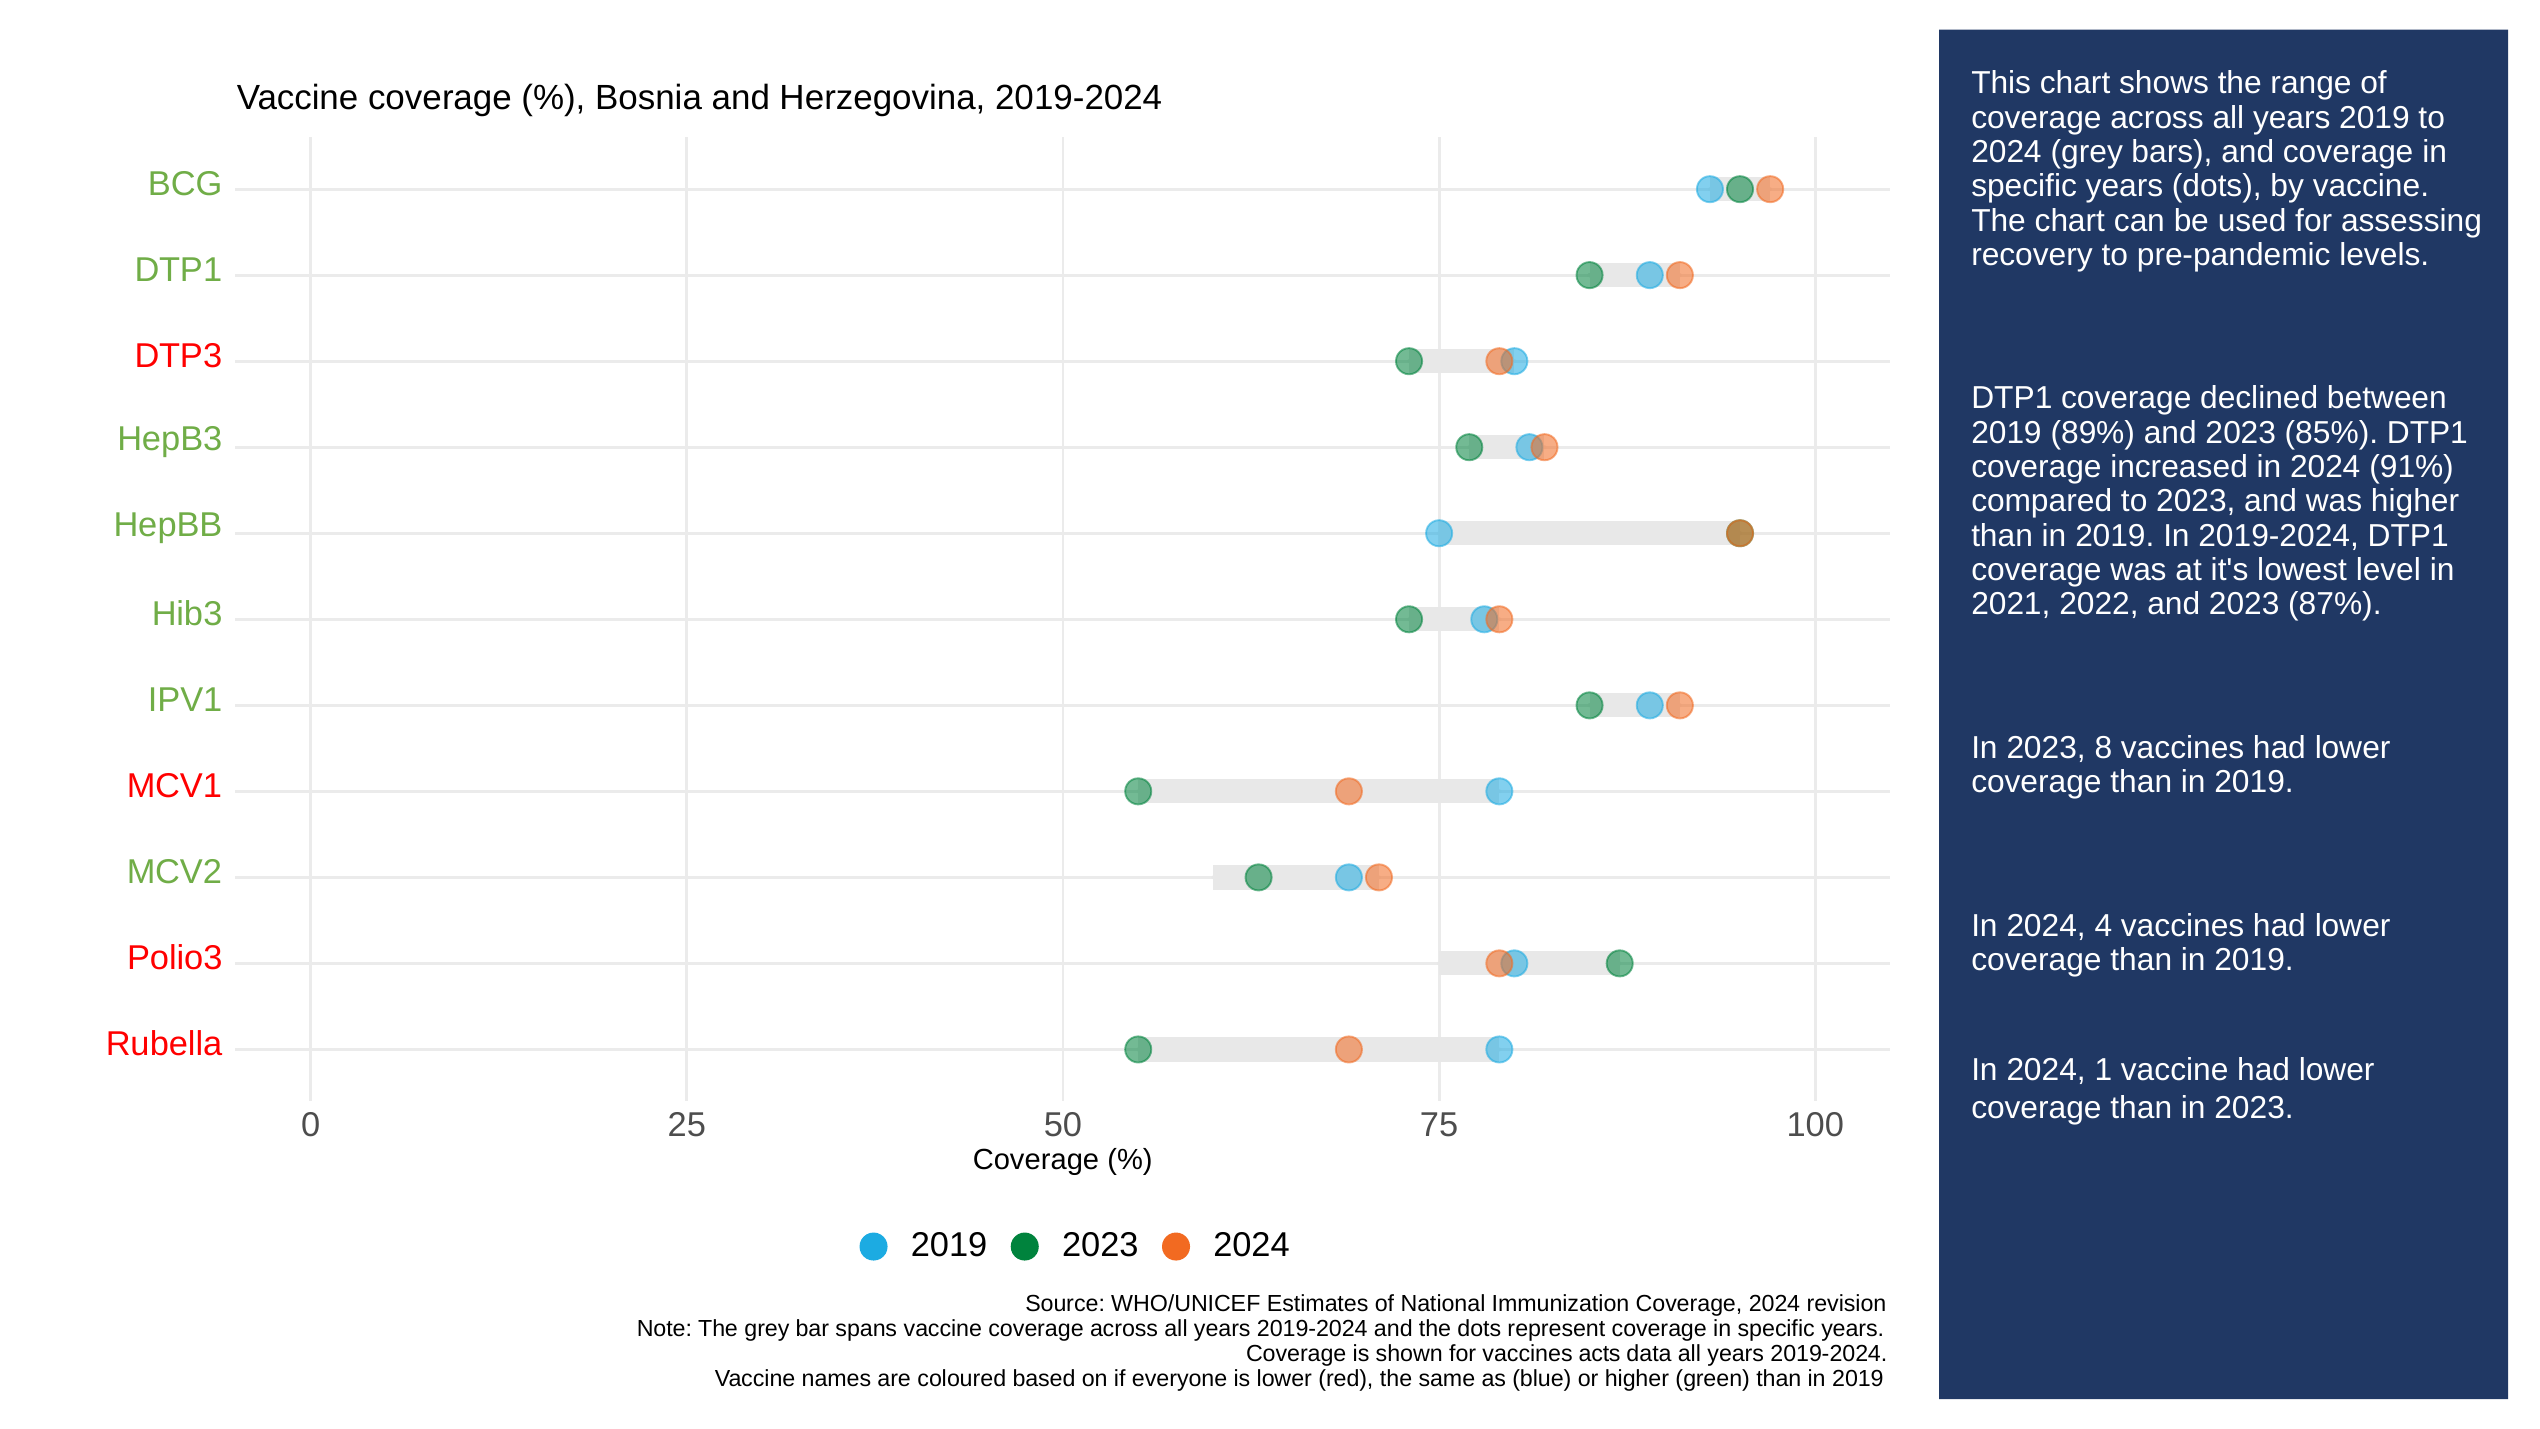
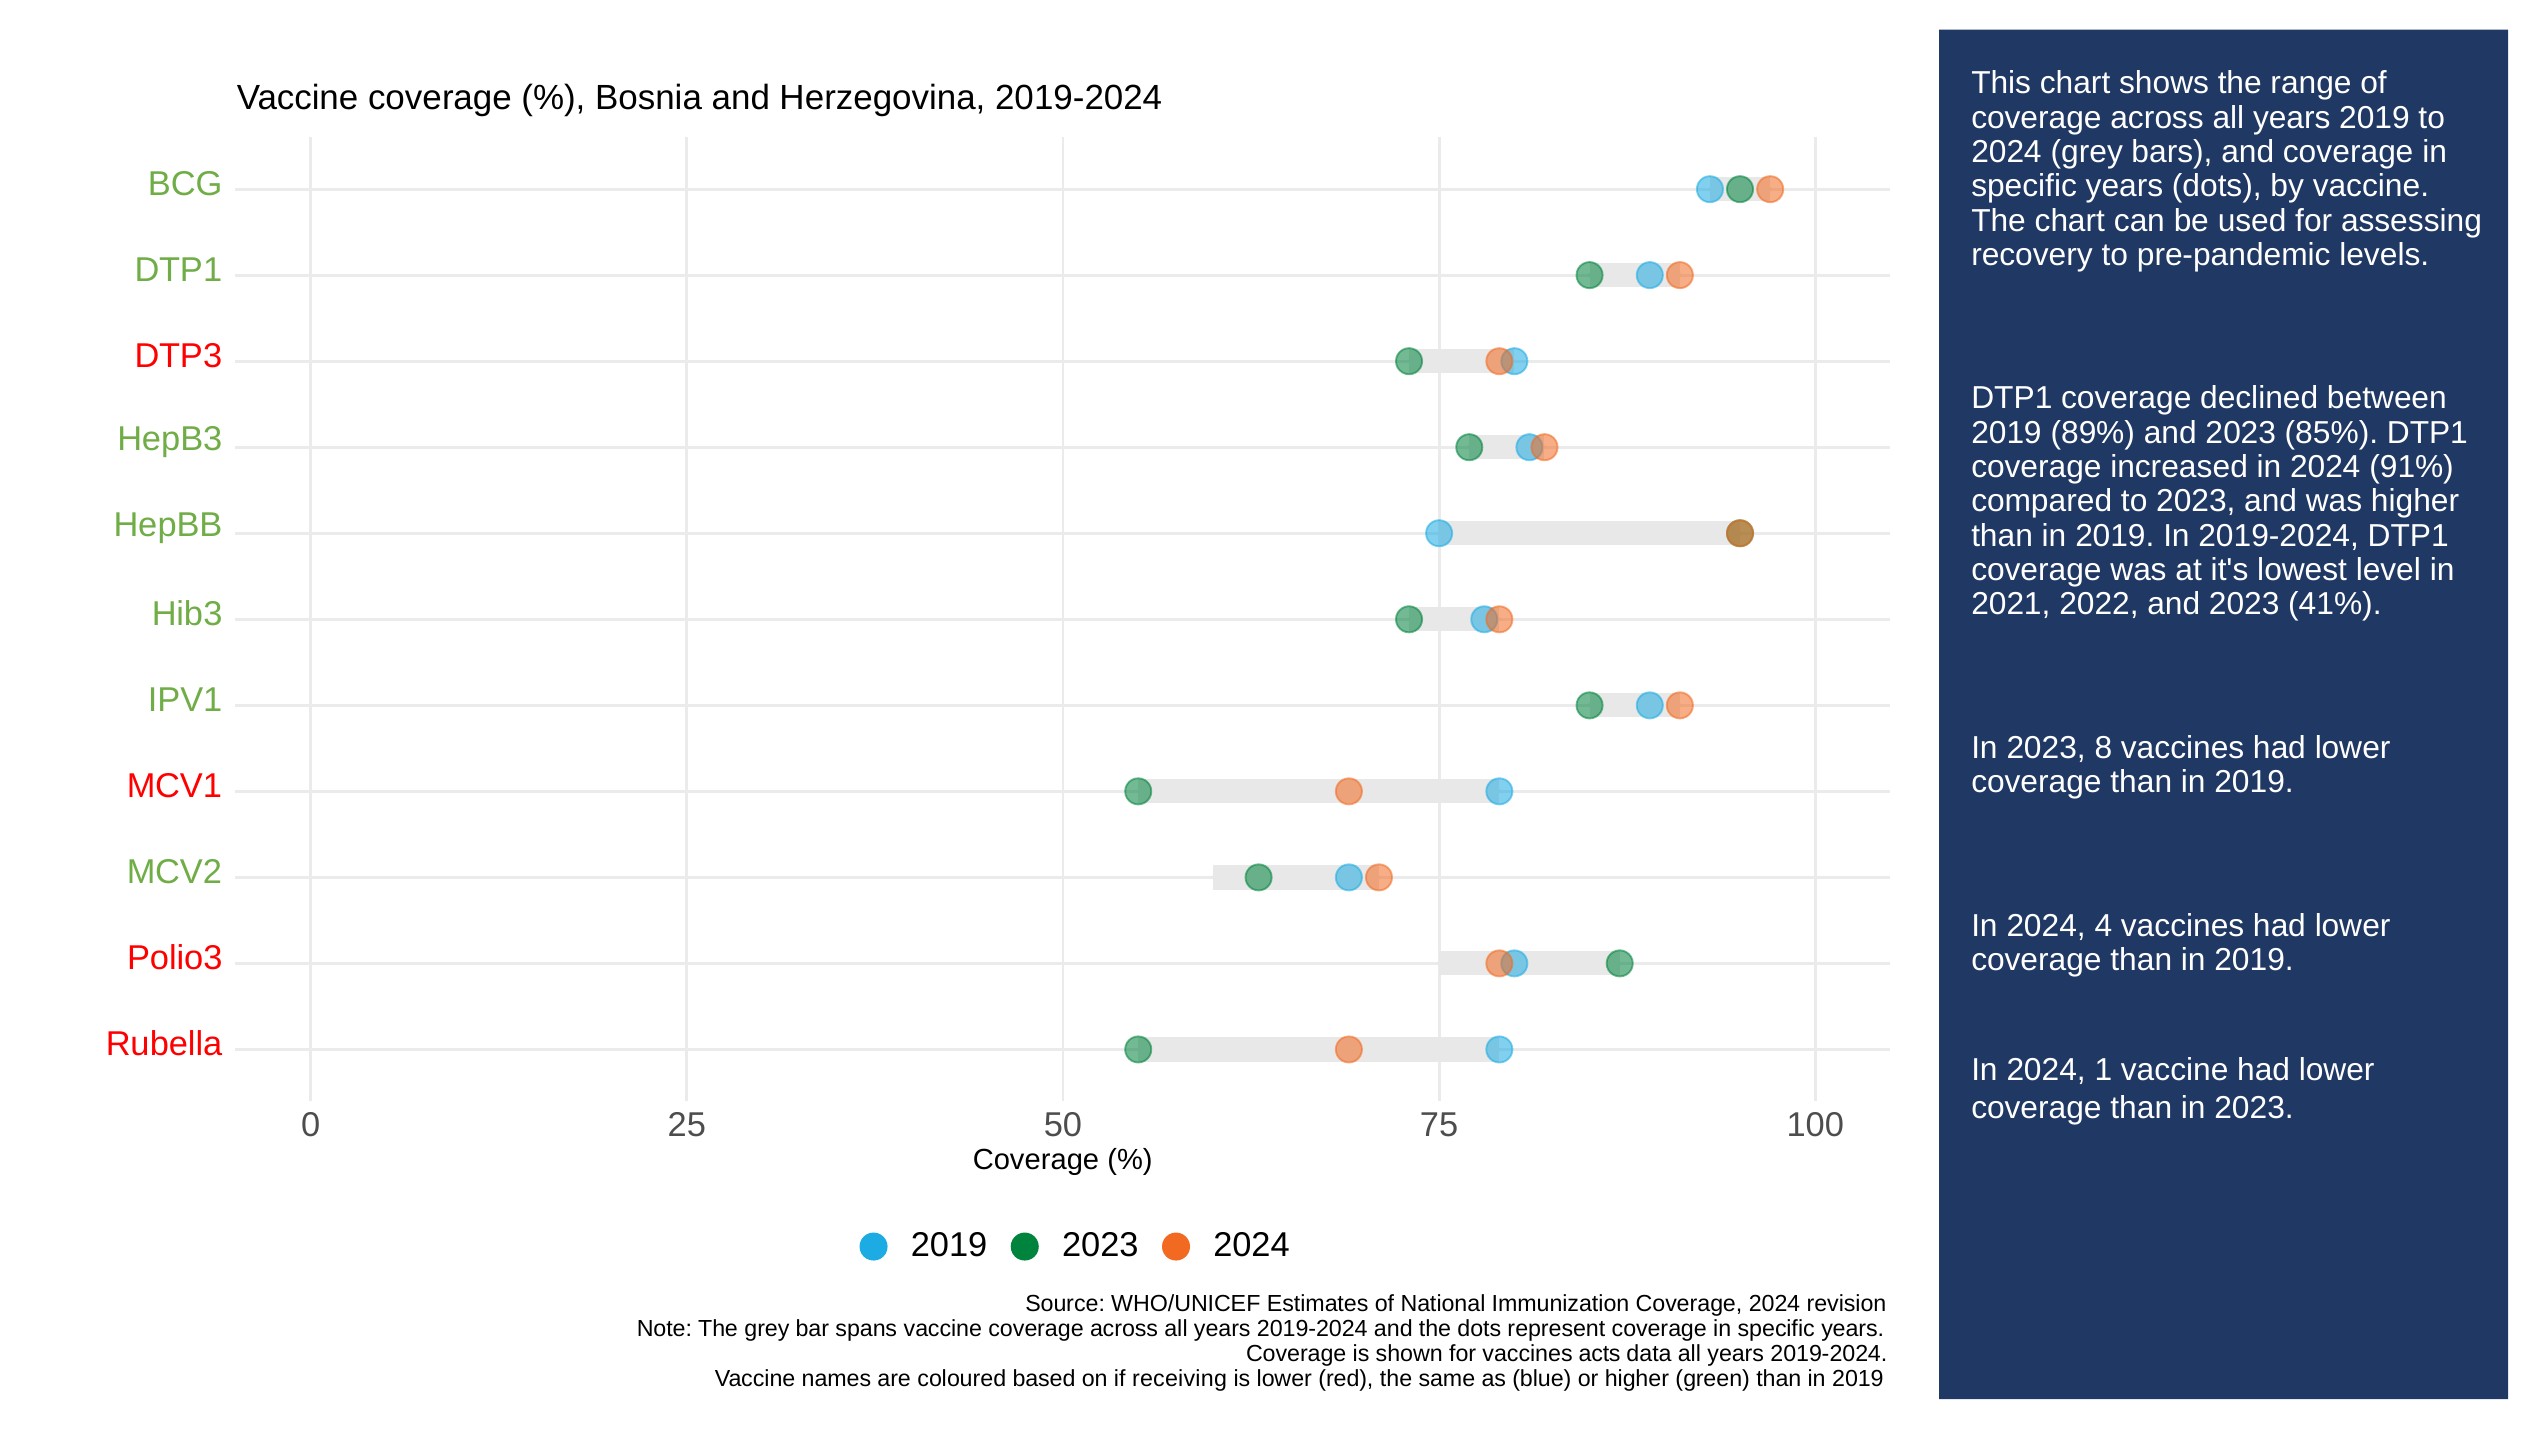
87%: 87% -> 41% (2335, 604)
everyone: everyone -> receiving (1180, 1379)
